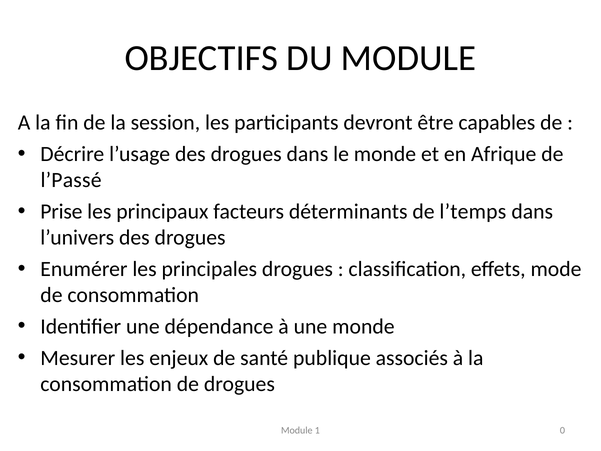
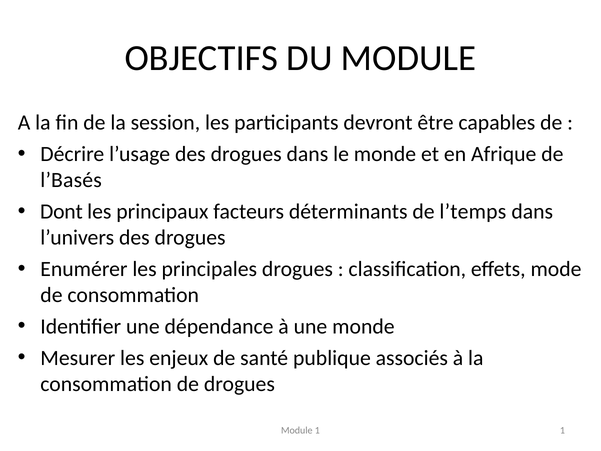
l’Passé: l’Passé -> l’Basés (71, 180)
Prise: Prise -> Dont (61, 211)
1 0: 0 -> 1 (562, 430)
